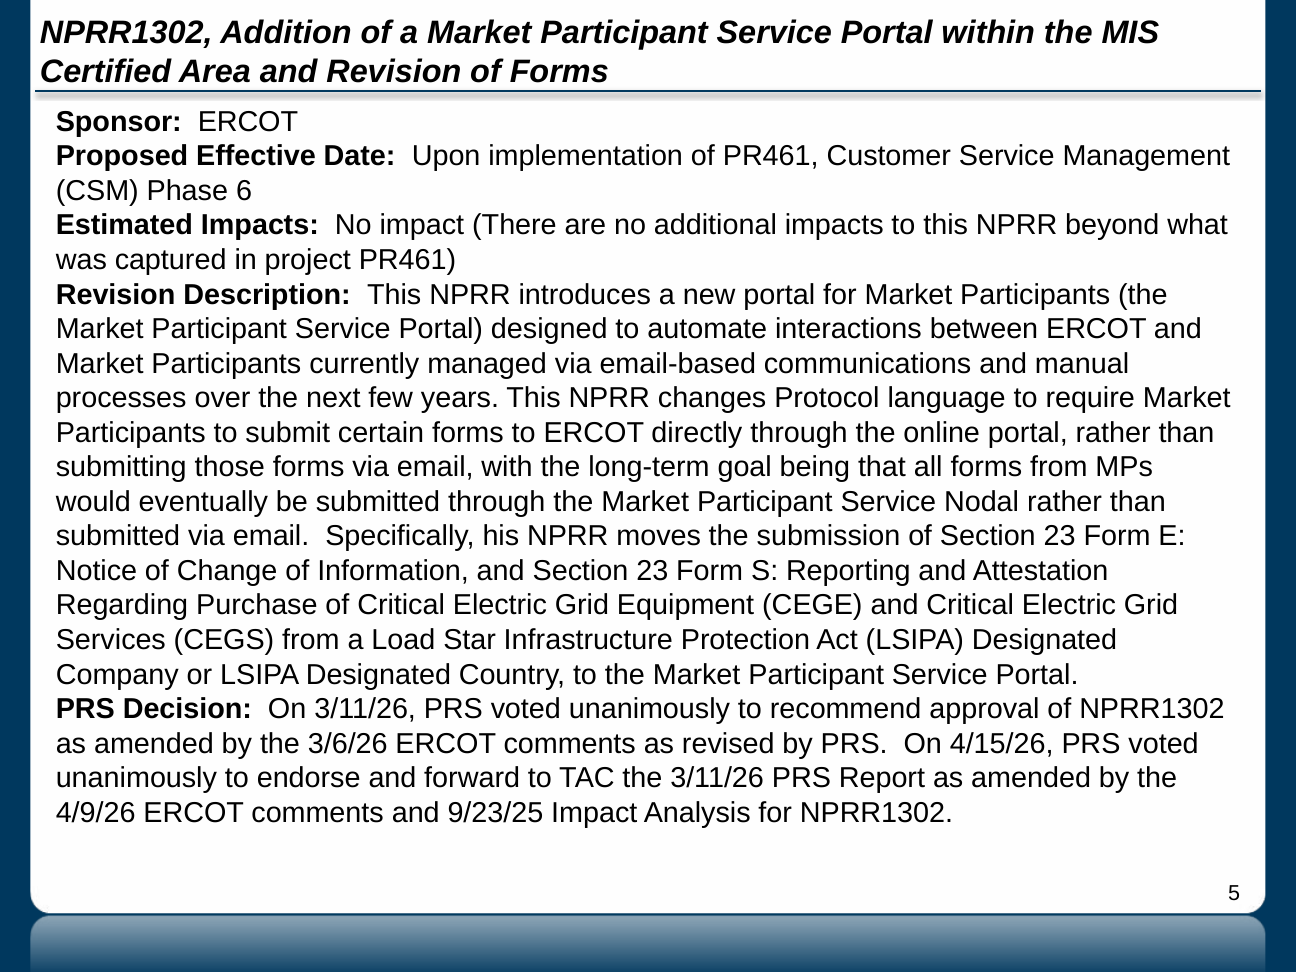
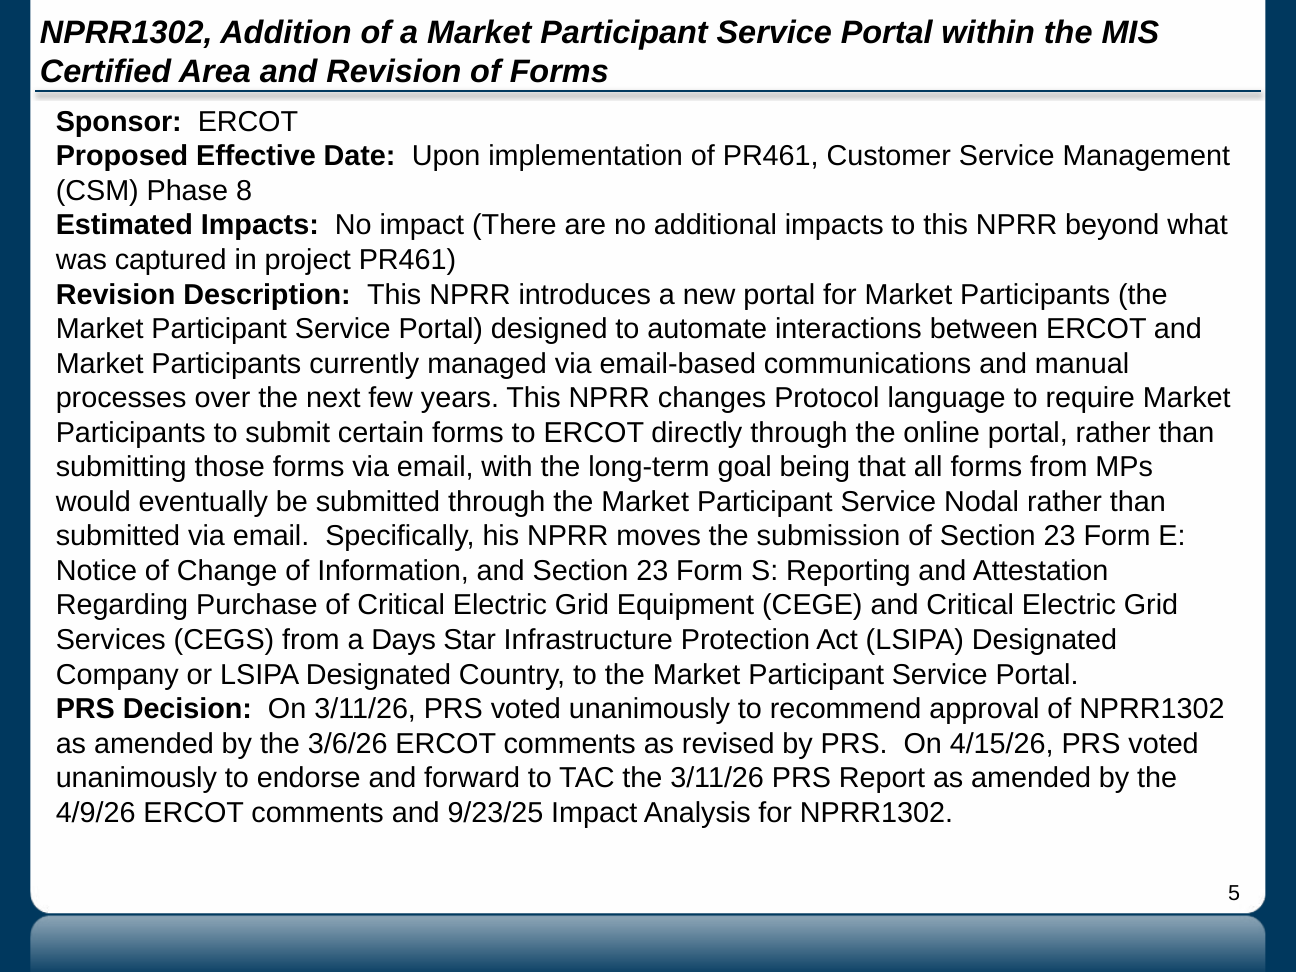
6: 6 -> 8 (244, 191)
Load: Load -> Days (404, 640)
